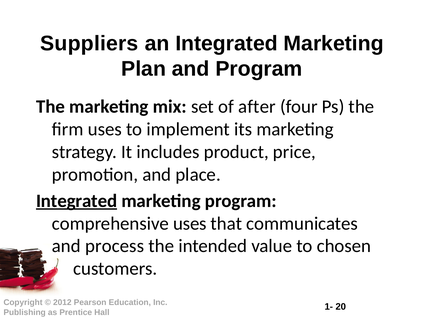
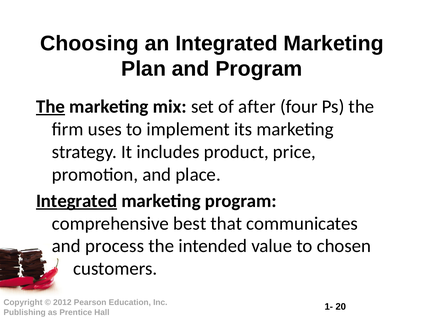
Suppliers: Suppliers -> Choosing (89, 44)
The underline: none -> present (50, 107)
comprehensive uses: uses -> best (190, 223)
